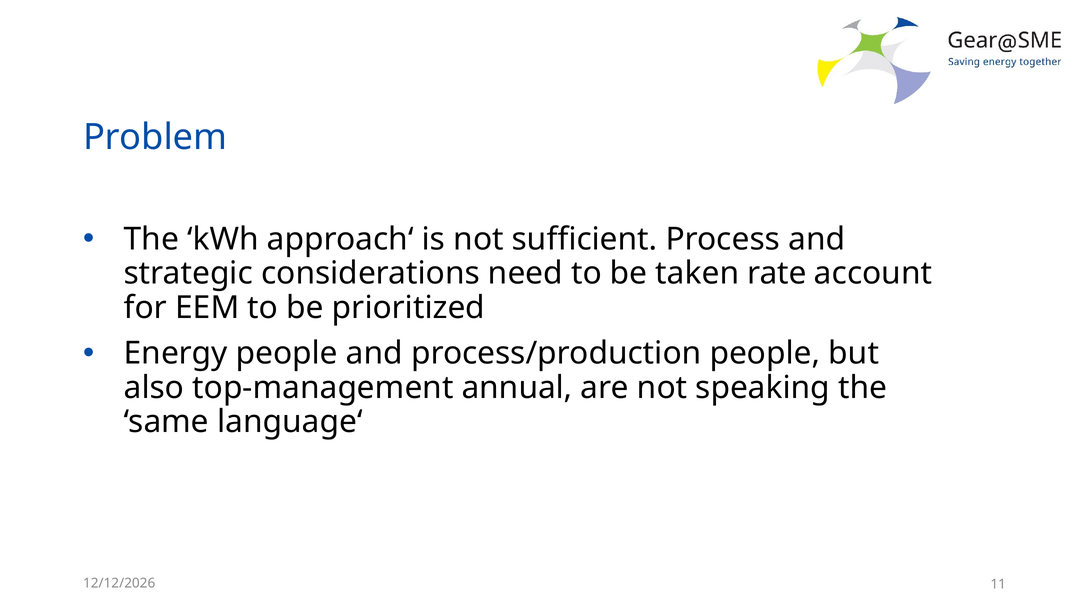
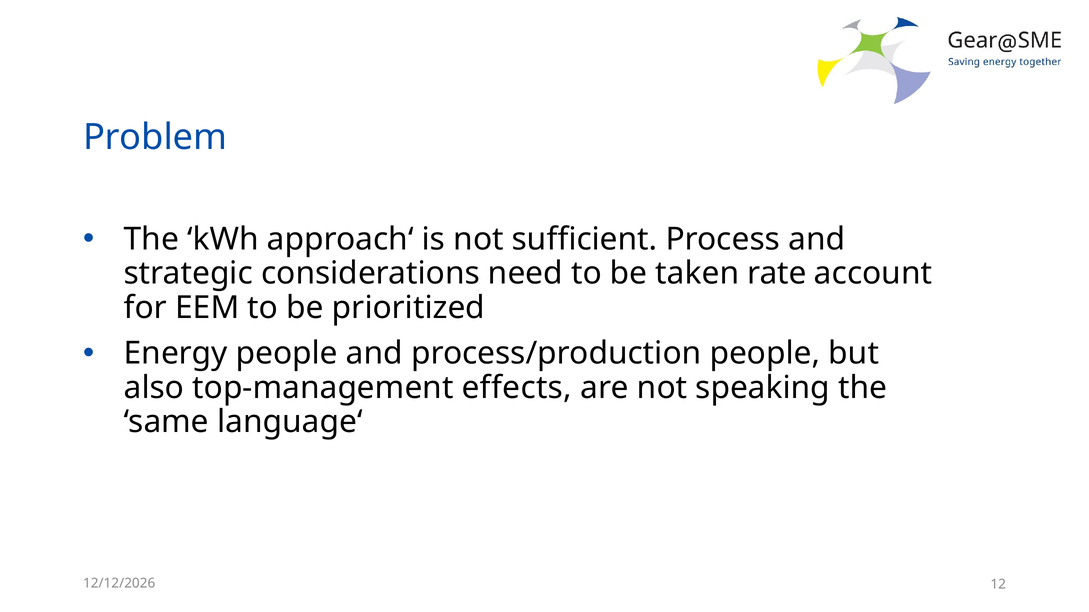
annual: annual -> effects (517, 388)
11: 11 -> 12 (998, 585)
